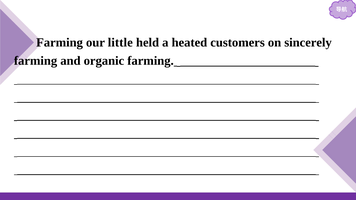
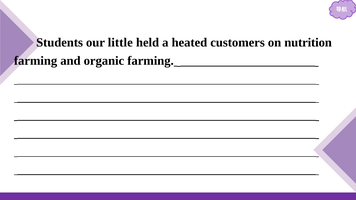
Farming: Farming -> Students (60, 43)
sincerely: sincerely -> nutrition (308, 43)
